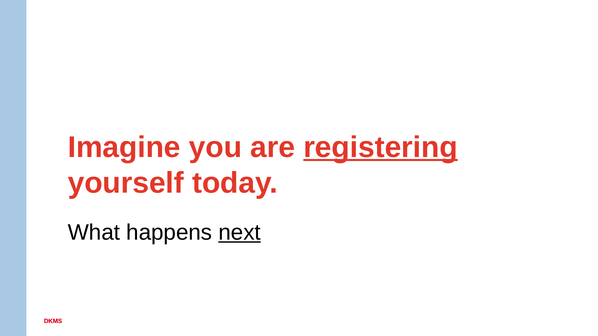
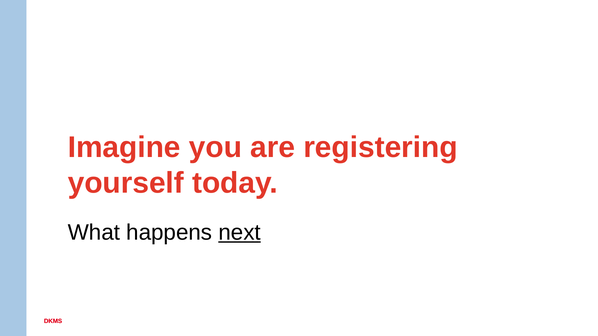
registering underline: present -> none (381, 147)
